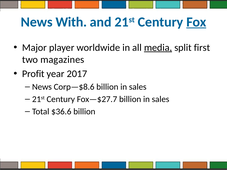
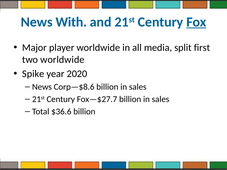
media underline: present -> none (158, 48)
two magazines: magazines -> worldwide (62, 60)
Profit: Profit -> Spike (33, 74)
2017: 2017 -> 2020 (77, 74)
